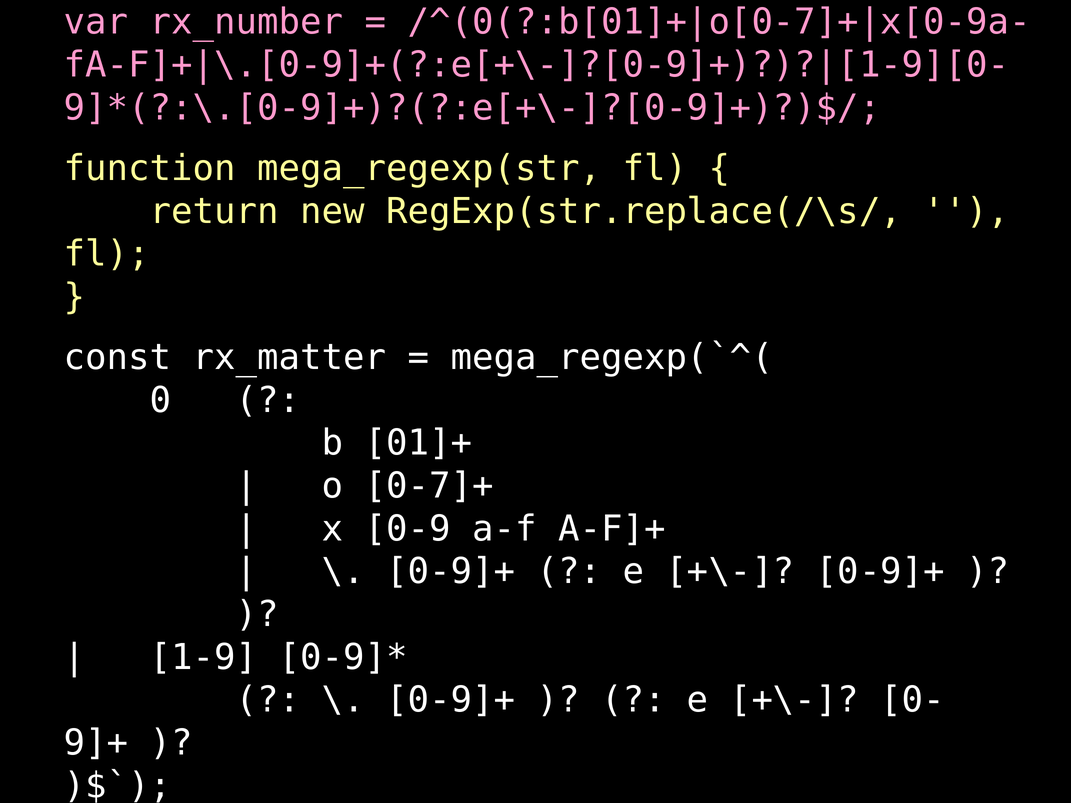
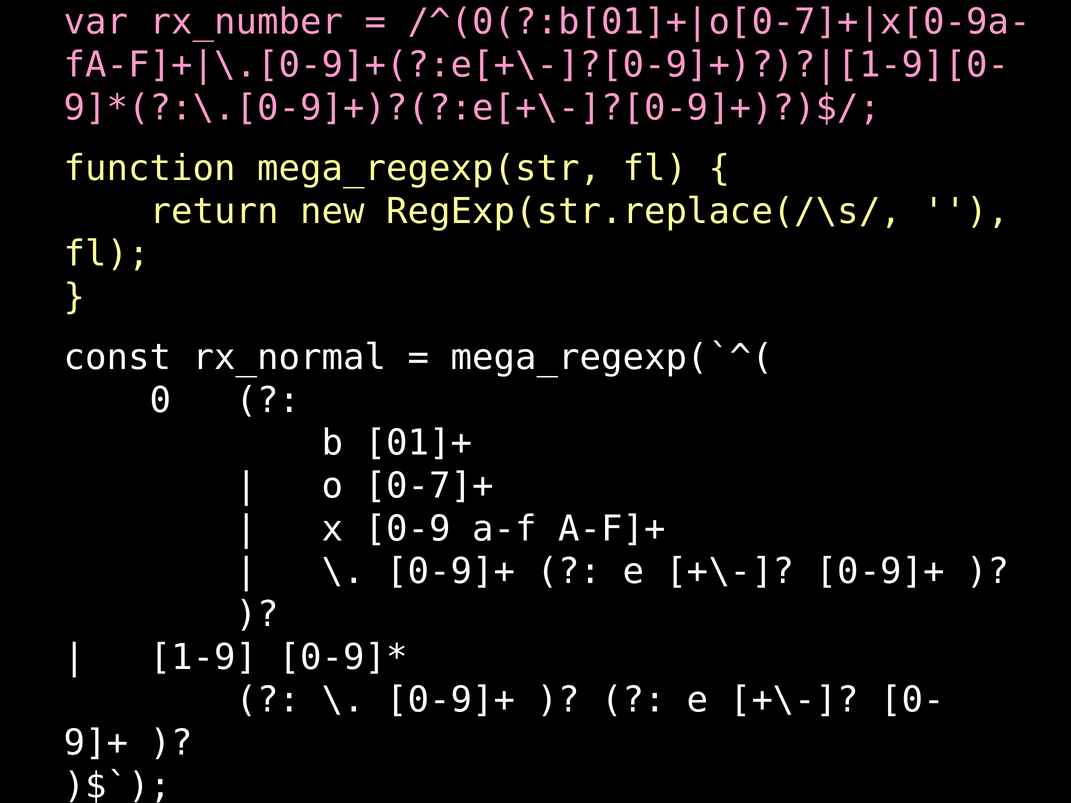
rx_matter: rx_matter -> rx_normal (289, 358)
